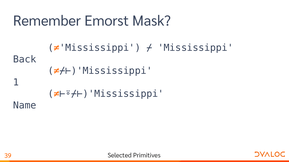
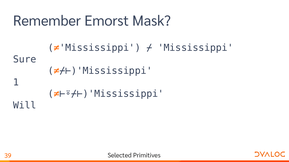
Back: Back -> Sure (25, 59)
Name: Name -> Will (25, 106)
